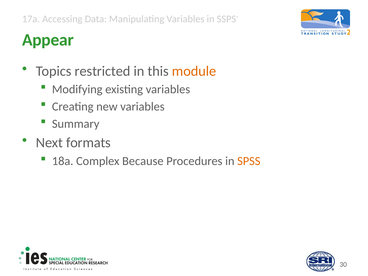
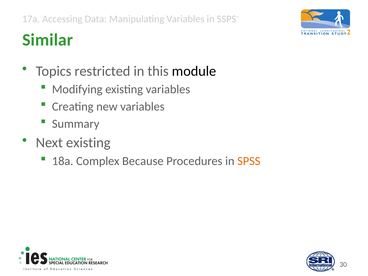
Appear: Appear -> Similar (48, 40)
module colour: orange -> black (194, 71)
Next formats: formats -> existing (88, 143)
